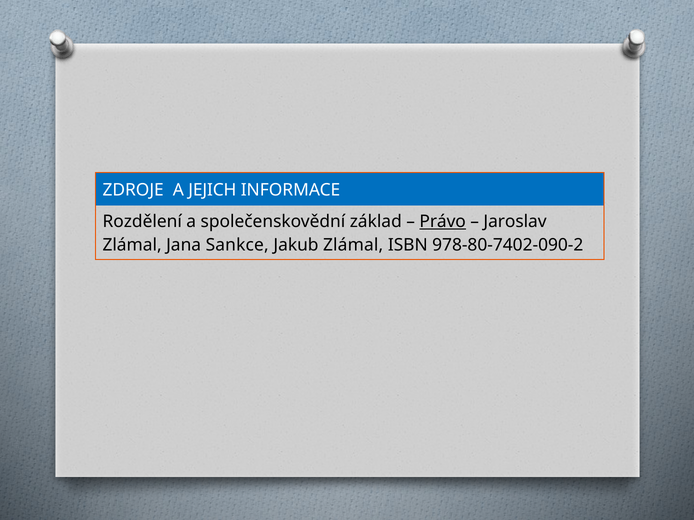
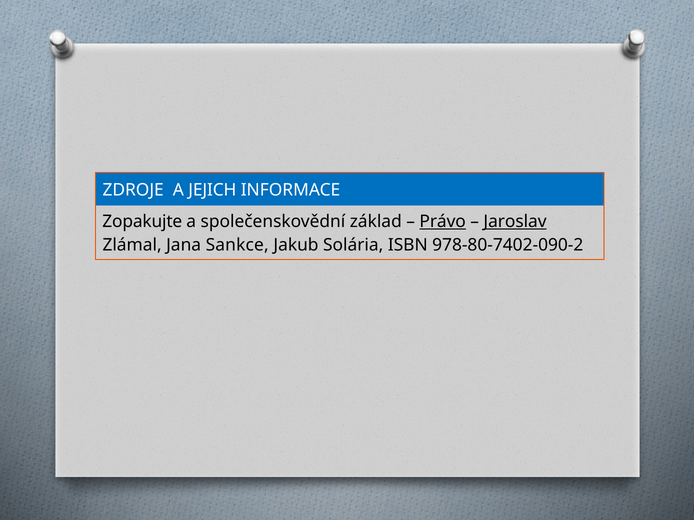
Rozdělení: Rozdělení -> Zopakujte (142, 222)
Jaroslav underline: none -> present (515, 222)
Jakub Zlámal: Zlámal -> Solária (353, 245)
